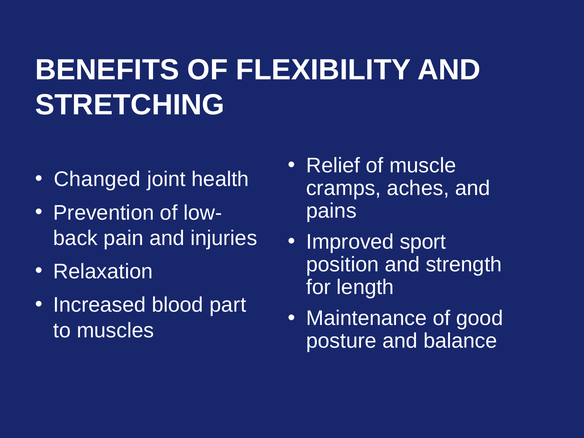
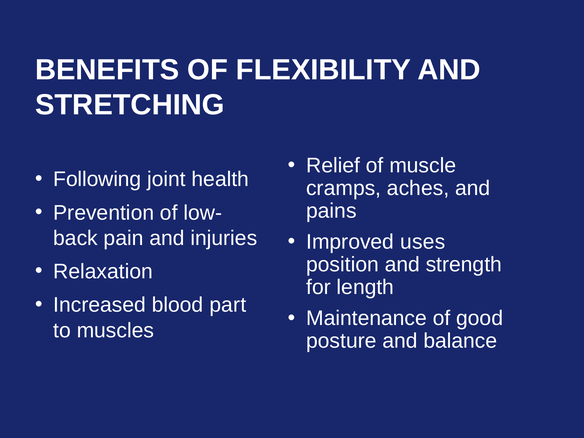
Changed: Changed -> Following (97, 179)
sport: sport -> uses (423, 242)
